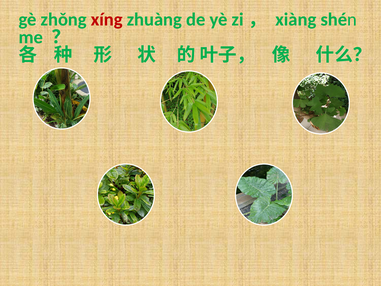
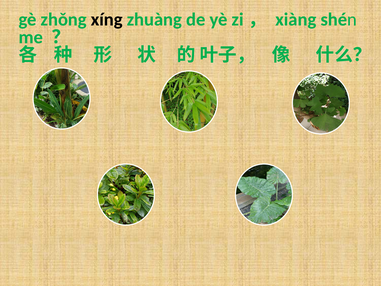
xíng colour: red -> black (107, 19)
